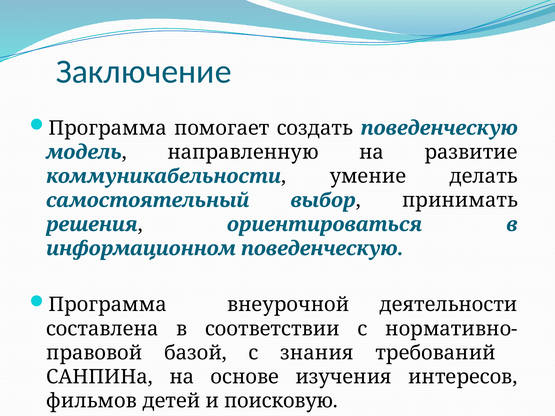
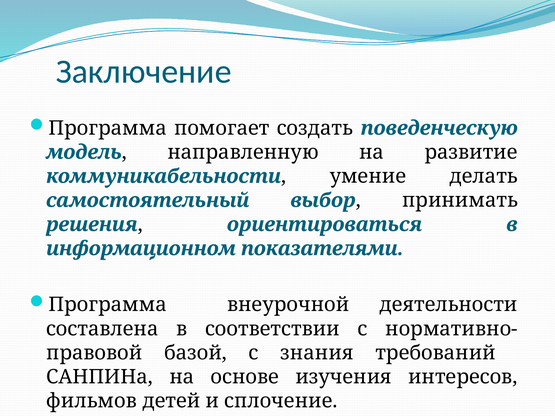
информационном поведенческую: поведенческую -> показателями (322, 249)
поисковую: поисковую -> сплочение (281, 401)
